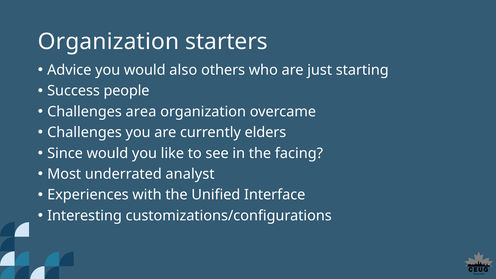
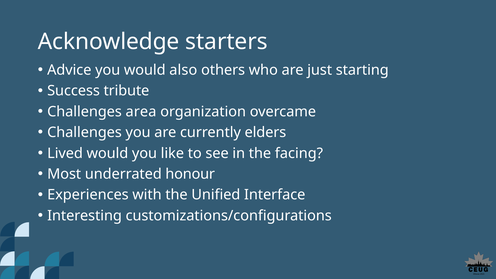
Organization: Organization -> Acknowledge (109, 42)
people: people -> tribute (126, 91)
Since: Since -> Lived (65, 153)
analyst: analyst -> honour (190, 174)
